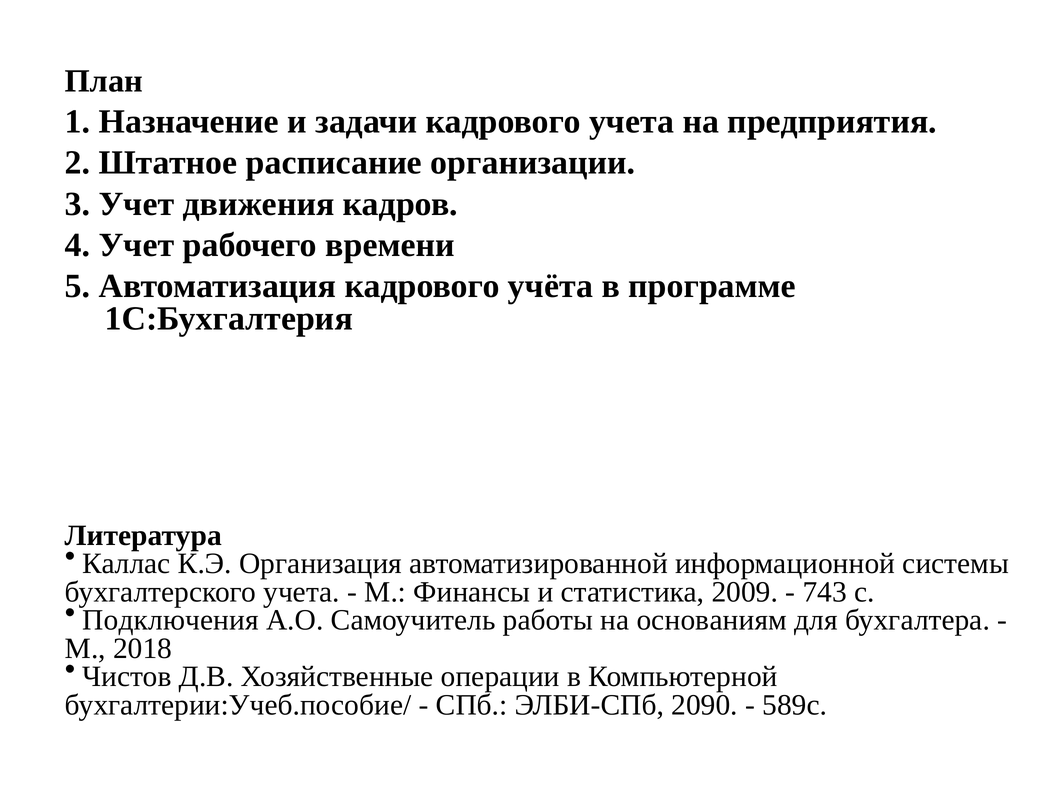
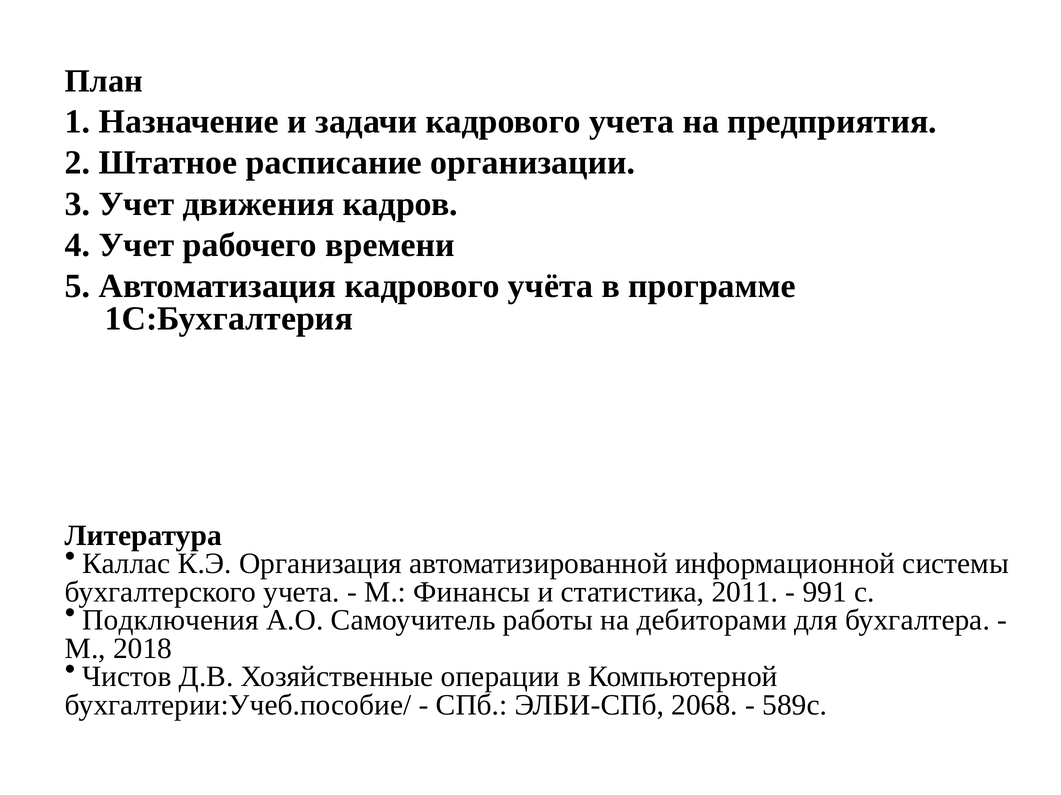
2009: 2009 -> 2011 (745, 592)
743: 743 -> 991 (825, 592)
основаниям: основаниям -> дебиторами (712, 621)
2090: 2090 -> 2068 (705, 706)
